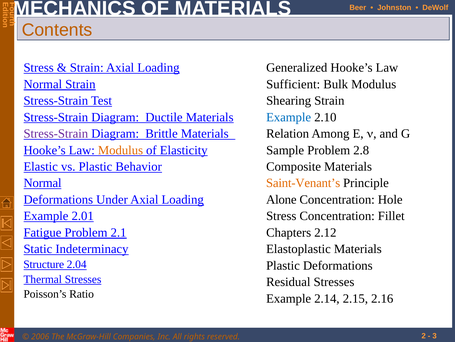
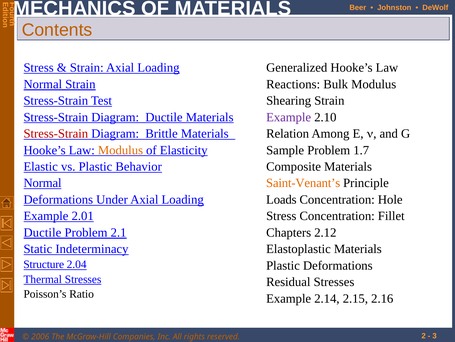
Sufficient: Sufficient -> Reactions (293, 84)
Example colour: blue -> purple (289, 117)
Stress-Strain colour: purple -> red (56, 133)
2.8: 2.8 -> 1.7 (361, 150)
Alone: Alone -> Loads (281, 199)
Fatigue: Fatigue -> Ductile (42, 232)
